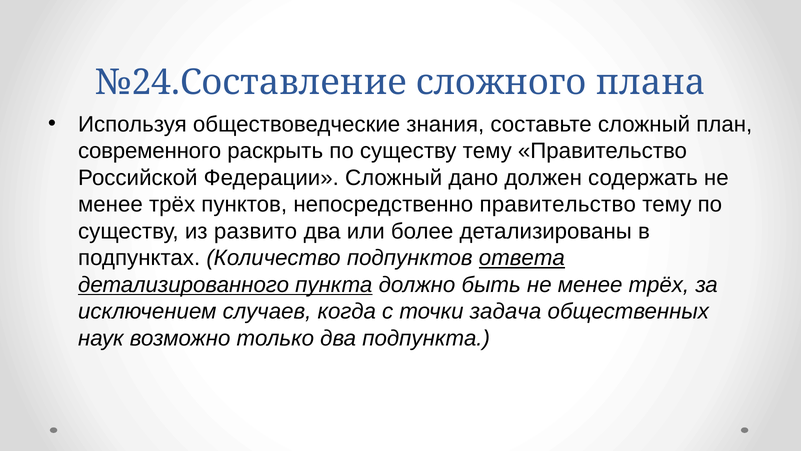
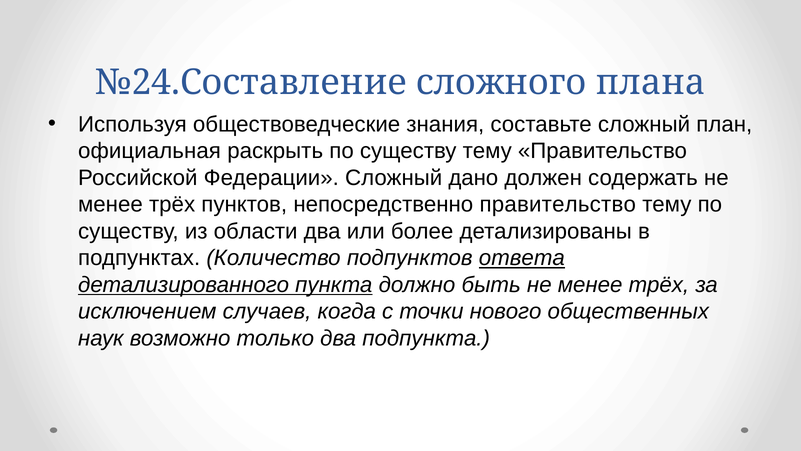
современного: современного -> официальная (150, 151)
развито: развито -> области (256, 231)
задача: задача -> нового (506, 311)
